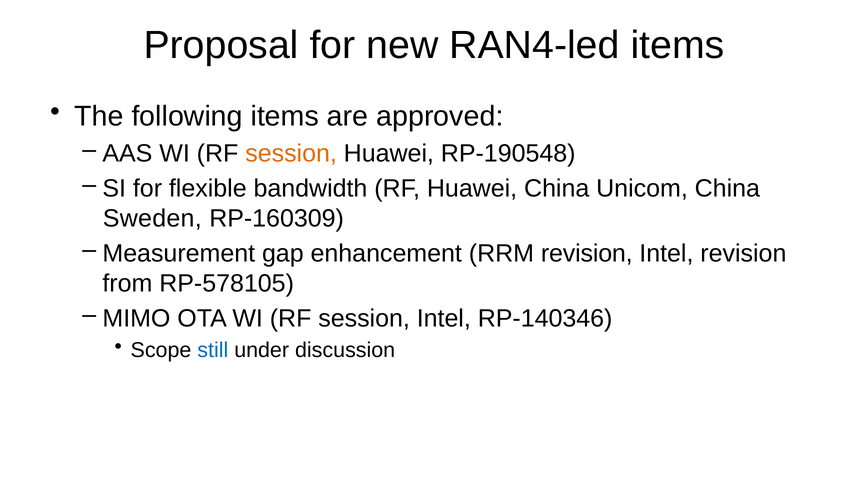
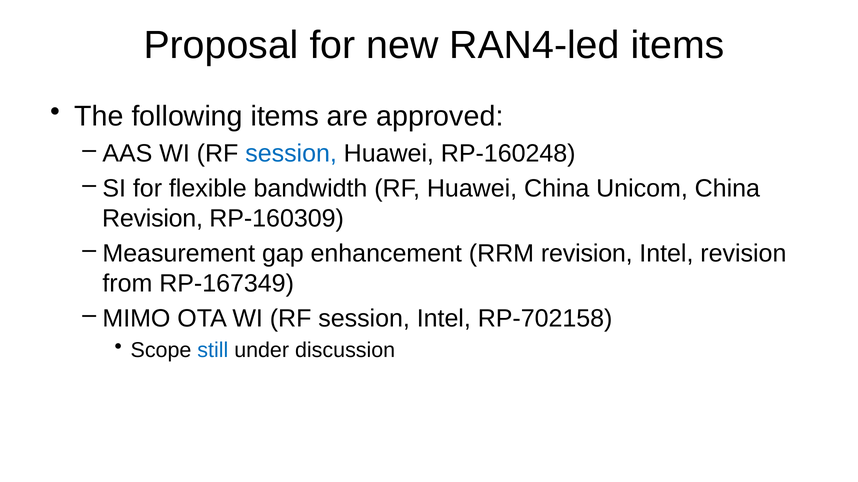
session colour: orange -> blue (291, 154)
RP-190548: RP-190548 -> RP-160248 (508, 154)
Sweden: Sweden -> Revision (153, 219)
RP-578105: RP-578105 -> RP-167349 (227, 284)
RP-140346: RP-140346 -> RP-702158 (545, 319)
